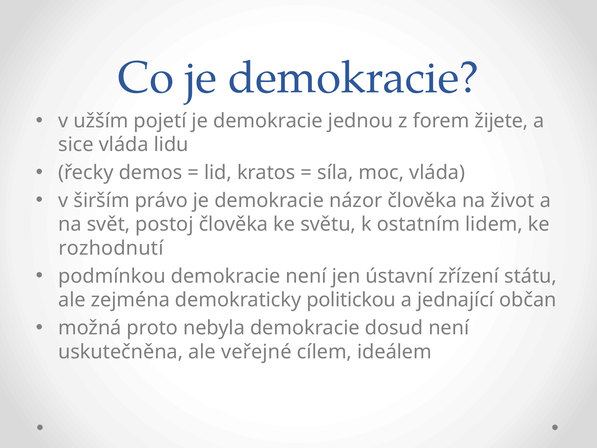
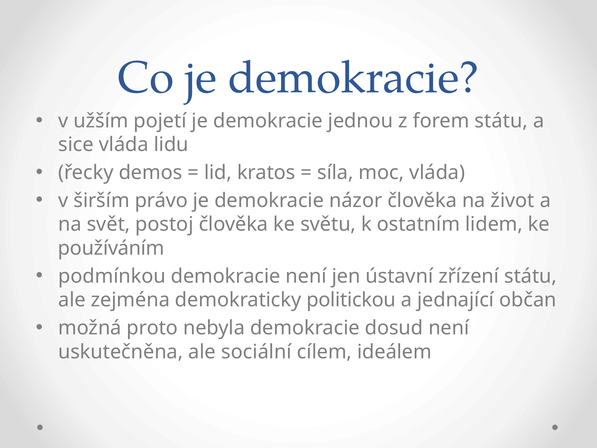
forem žijete: žijete -> státu (501, 121)
rozhodnutí: rozhodnutí -> používáním (111, 248)
veřejné: veřejné -> sociální (256, 352)
